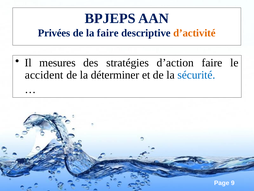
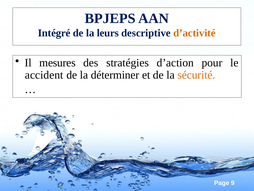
Privées: Privées -> Intégré (54, 33)
la faire: faire -> leurs (108, 33)
d’action faire: faire -> pour (212, 63)
sécurité colour: blue -> orange (196, 75)
